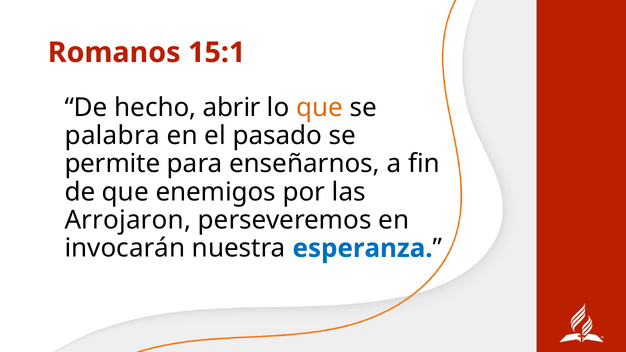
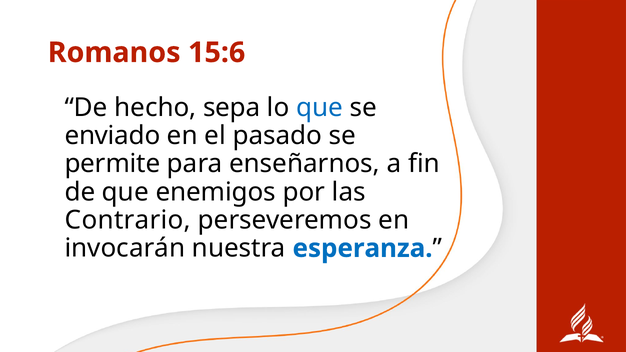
15:1: 15:1 -> 15:6 (217, 53)
abrir: abrir -> sepa (232, 108)
que colour: orange -> blue (320, 108)
palabra: palabra -> enviado (112, 136)
Arrojaron: Arrojaron -> Contrario (128, 220)
